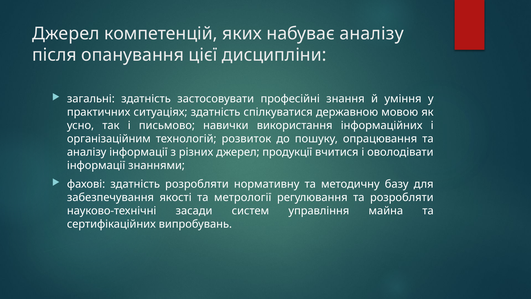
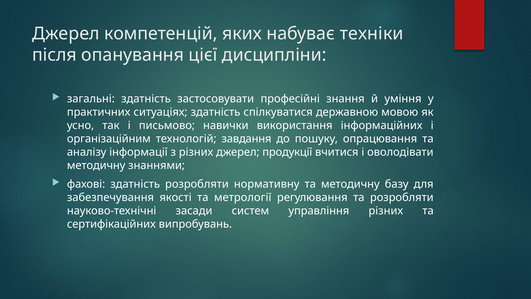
набуває аналізу: аналізу -> техніки (372, 34)
розвиток: розвиток -> завдання (247, 139)
інформації: інформації -> методичну (96, 165)
управління майна: майна -> різних (386, 211)
